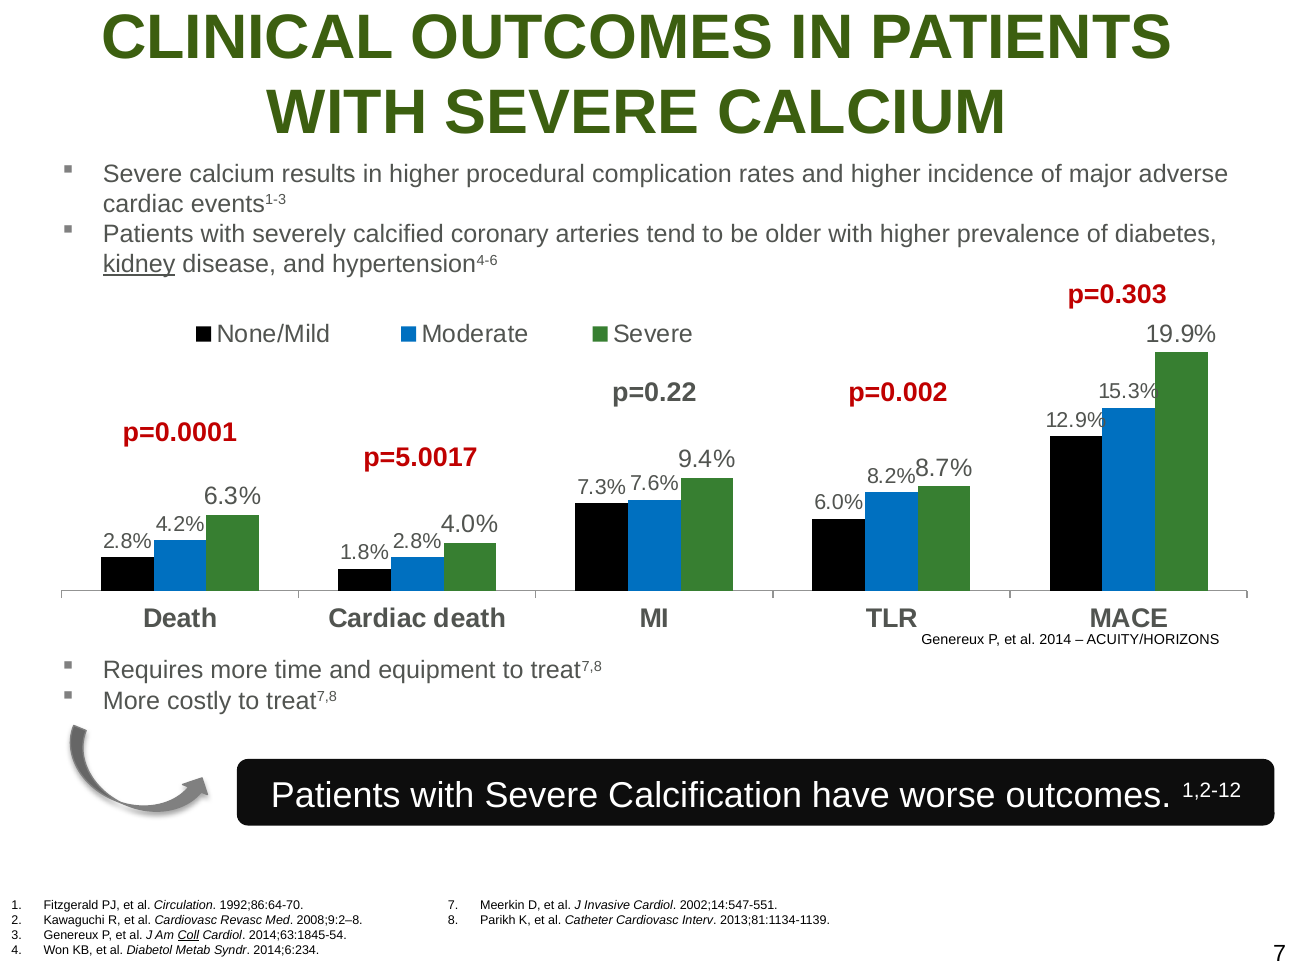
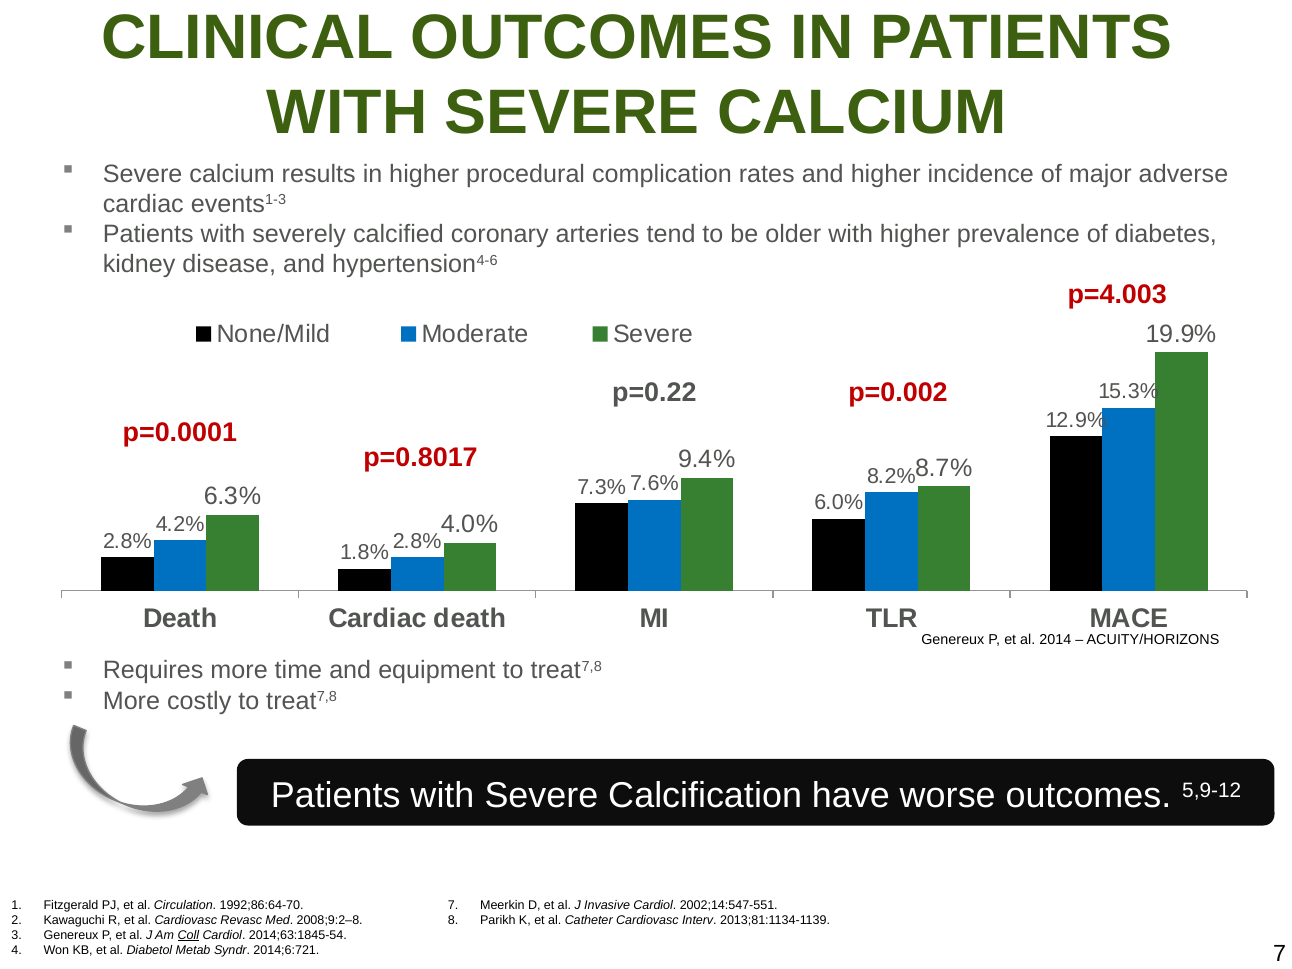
kidney underline: present -> none (139, 264)
p=0.303: p=0.303 -> p=4.003 (1117, 294)
p=5.0017: p=5.0017 -> p=0.8017 (421, 457)
1,2-12: 1,2-12 -> 5,9-12 (1212, 790)
2014;6:234: 2014;6:234 -> 2014;6:721 (286, 950)
